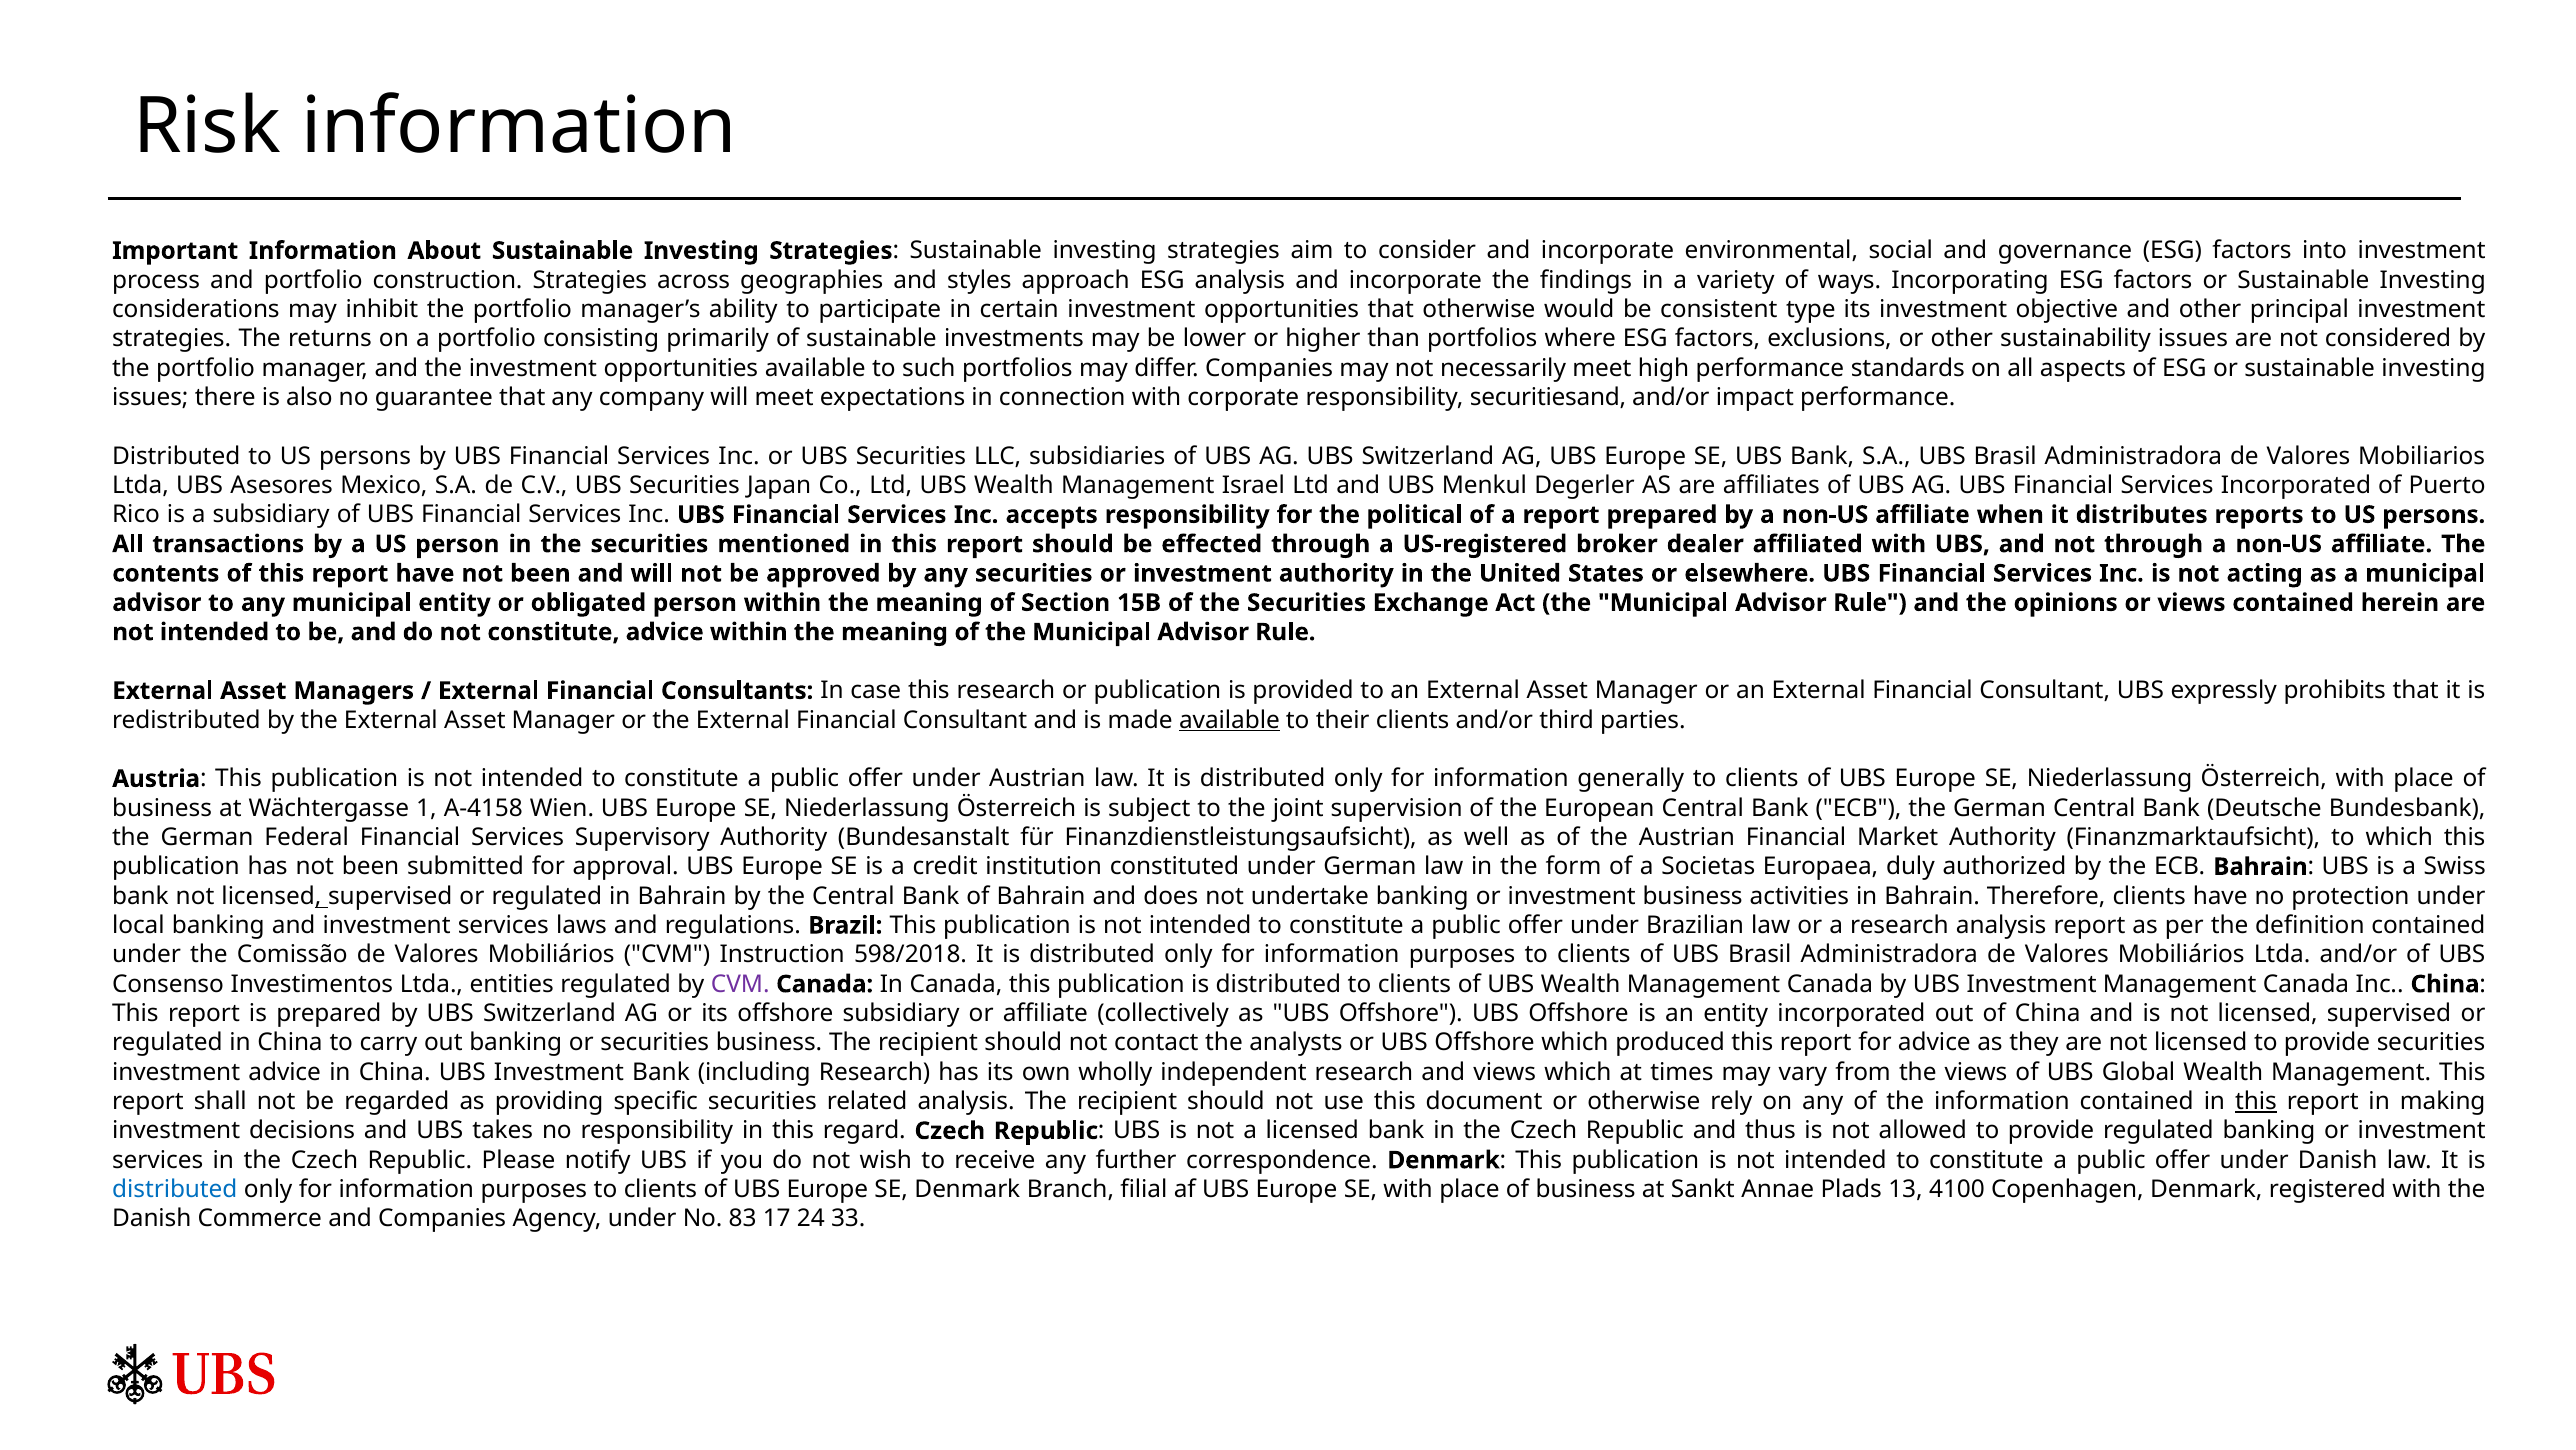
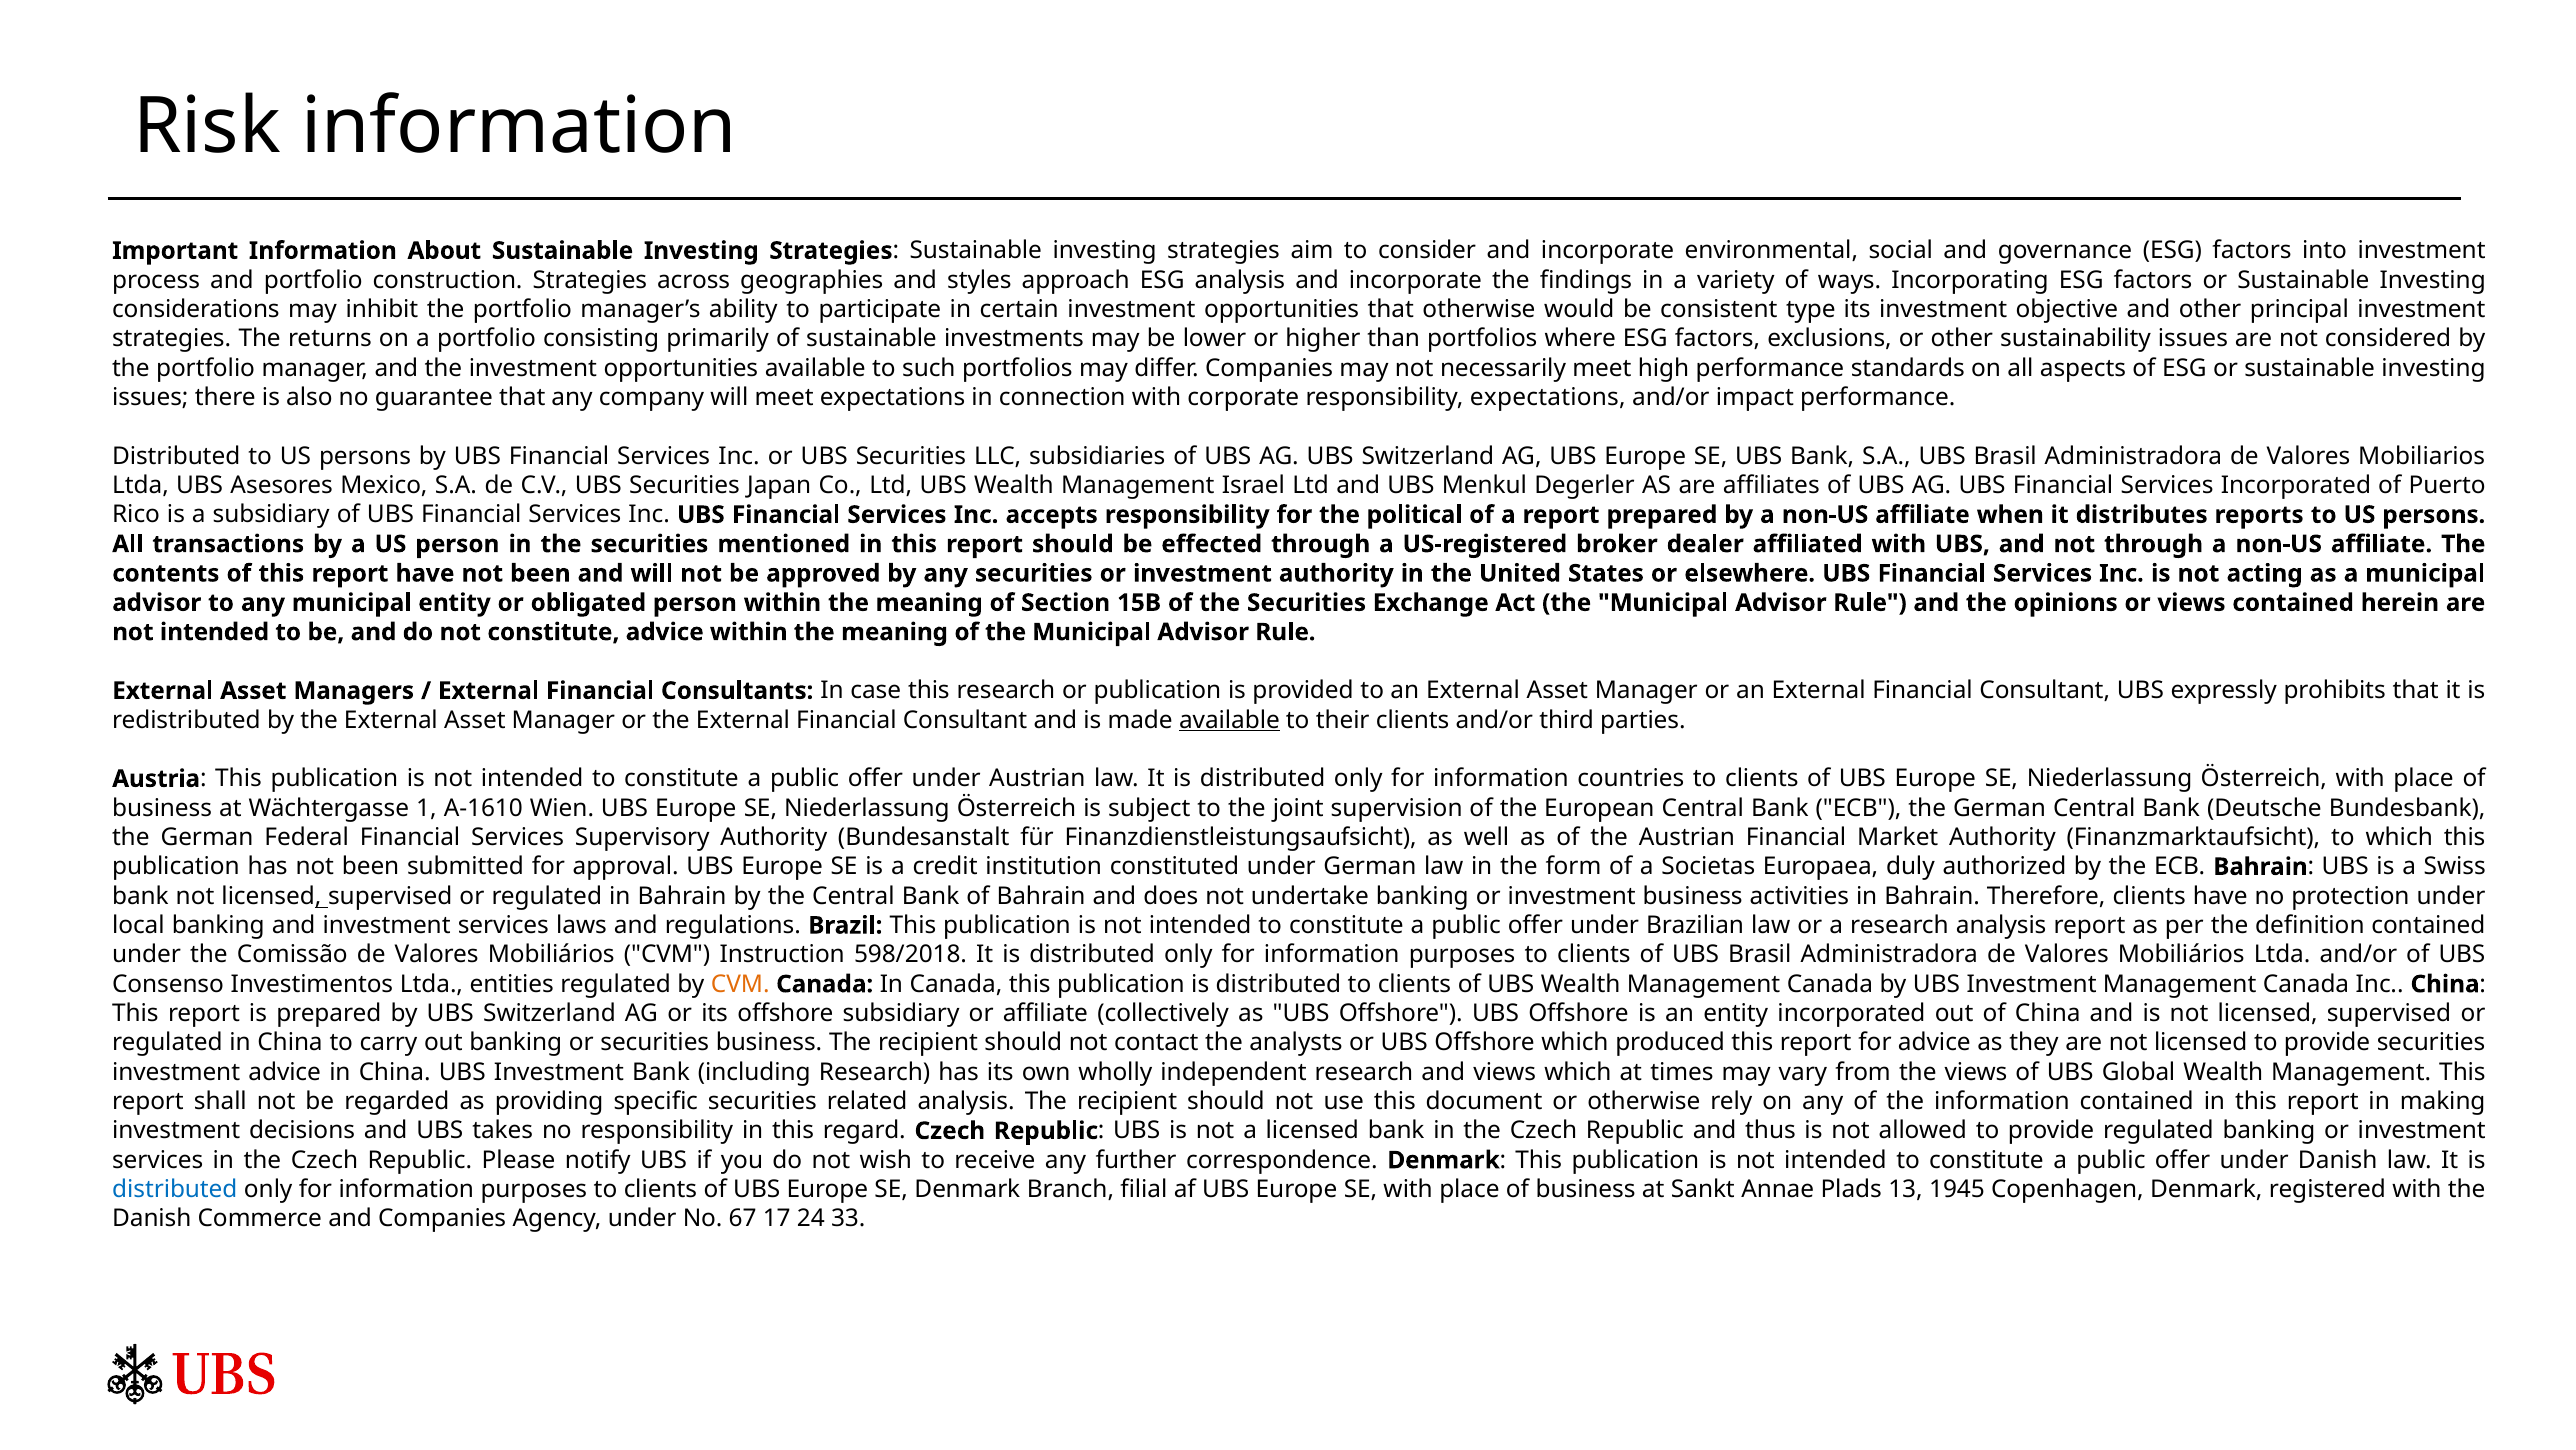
responsibility securitiesand: securitiesand -> expectations (1548, 397)
generally: generally -> countries (1631, 779)
A-4158: A-4158 -> A-1610 (483, 808)
CVM colour: purple -> orange (740, 984)
this underline: present -> none (2256, 1101)
4100: 4100 -> 1945 (1957, 1189)
83: 83 -> 67 (743, 1219)
